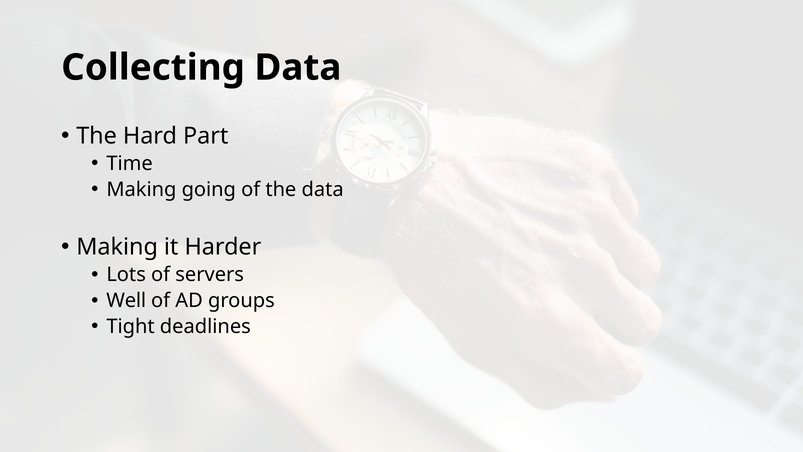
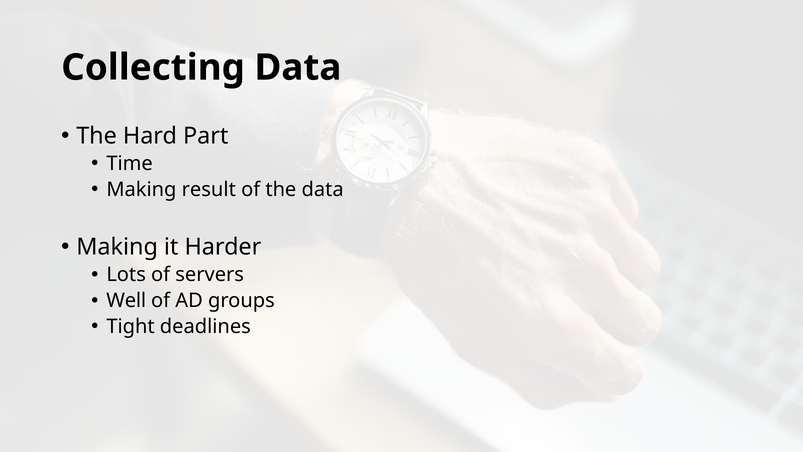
going: going -> result (209, 189)
